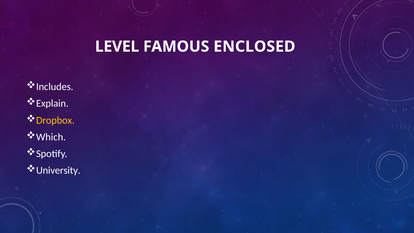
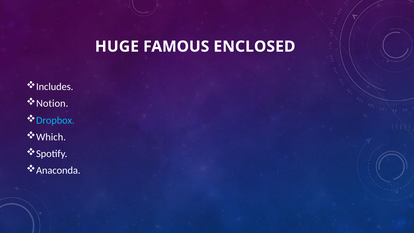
LEVEL: LEVEL -> HUGE (117, 46)
Explain: Explain -> Notion (52, 103)
Dropbox colour: yellow -> light blue (55, 120)
University: University -> Anaconda (58, 170)
